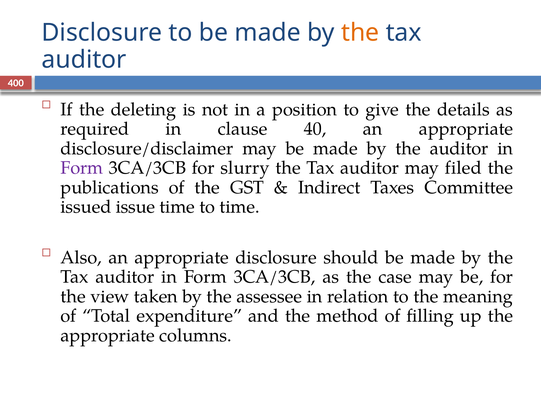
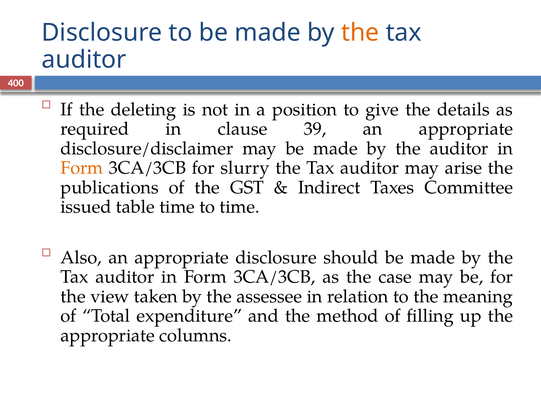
40: 40 -> 39 (315, 129)
Form colour: purple -> orange (82, 168)
filed: filed -> arise (463, 168)
issue: issue -> table (135, 207)
